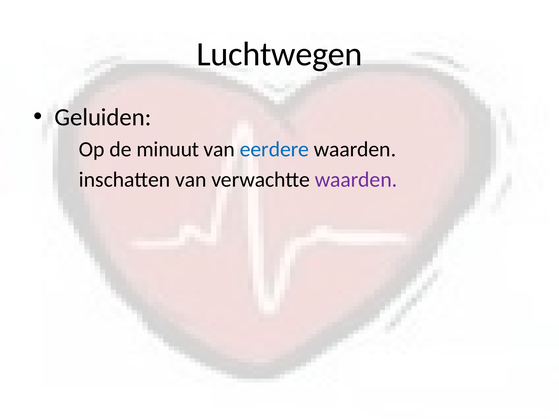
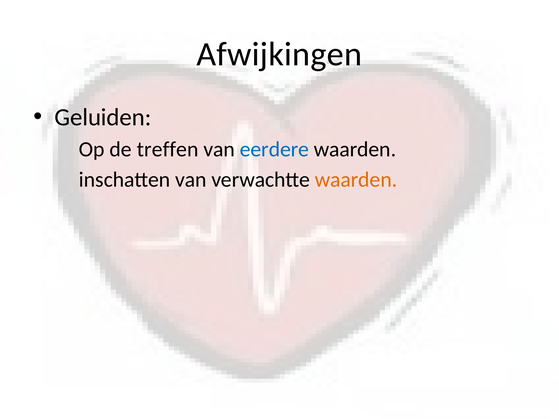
Luchtwegen: Luchtwegen -> Afwijkingen (279, 54)
minuut: minuut -> treffen (168, 149)
waarden colour: purple -> orange (356, 180)
